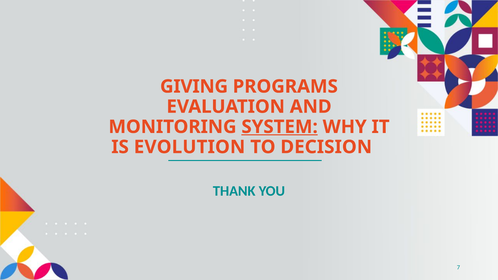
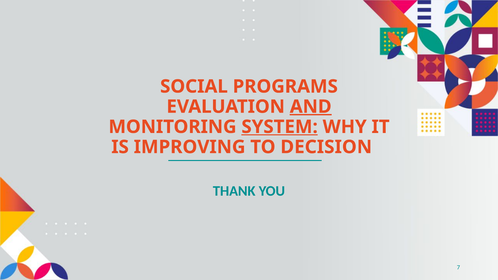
GIVING: GIVING -> SOCIAL (194, 87)
AND underline: none -> present (311, 107)
EVOLUTION: EVOLUTION -> IMPROVING (190, 147)
